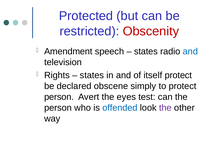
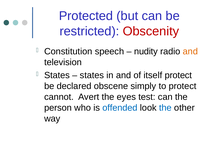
Amendment: Amendment -> Constitution (68, 51)
states: states -> nudity (146, 51)
and colour: blue -> orange (190, 51)
Rights: Rights -> States (57, 75)
person: person -> cannot (59, 97)
the colour: purple -> blue (165, 108)
